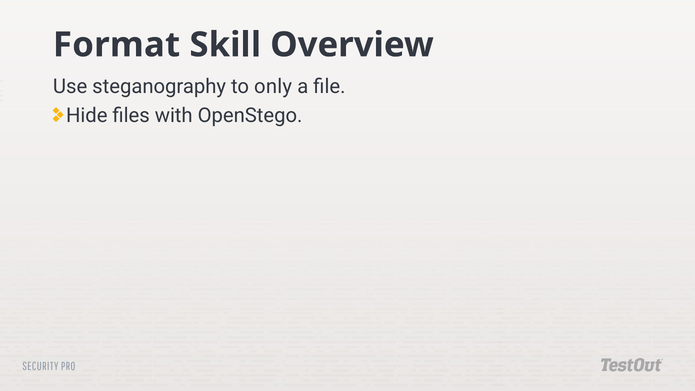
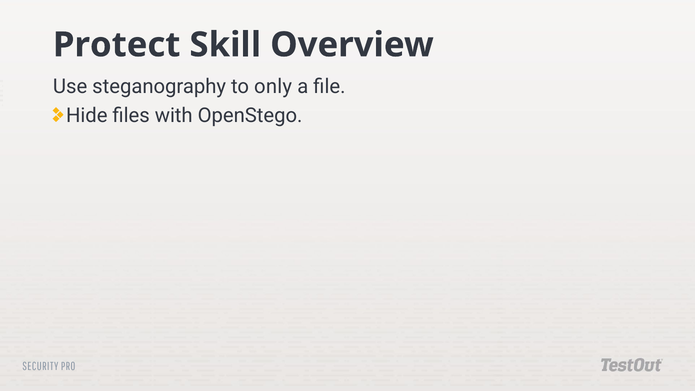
Format: Format -> Protect (117, 45)
